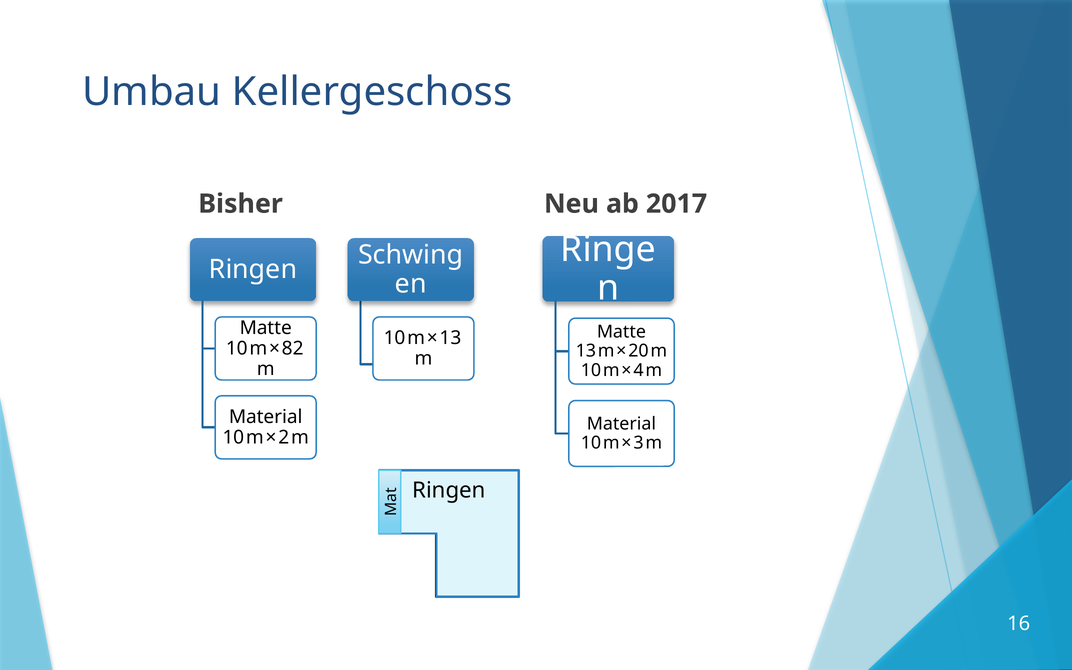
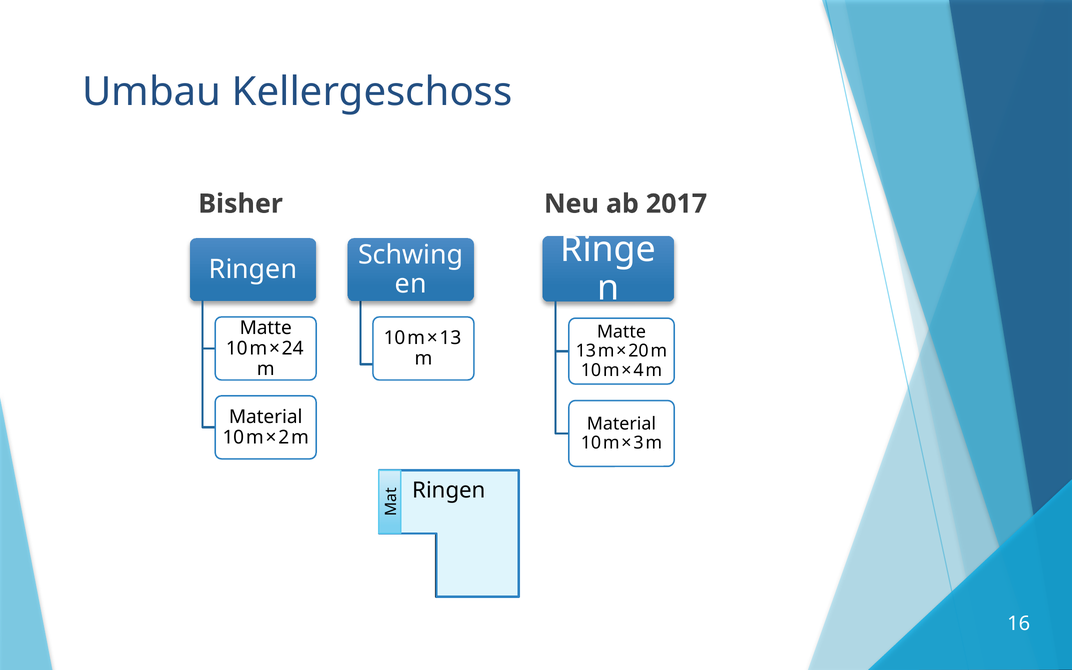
82: 82 -> 24 (293, 348)
